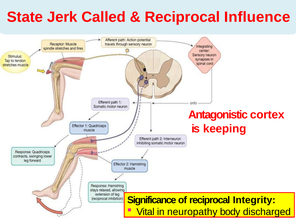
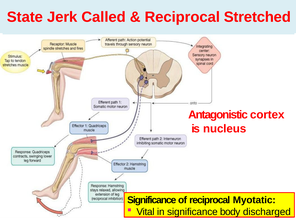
Influence: Influence -> Stretched (257, 17)
keeping: keeping -> nucleus (225, 129)
Integrity: Integrity -> Myotatic (254, 200)
in neuropathy: neuropathy -> significance (192, 212)
